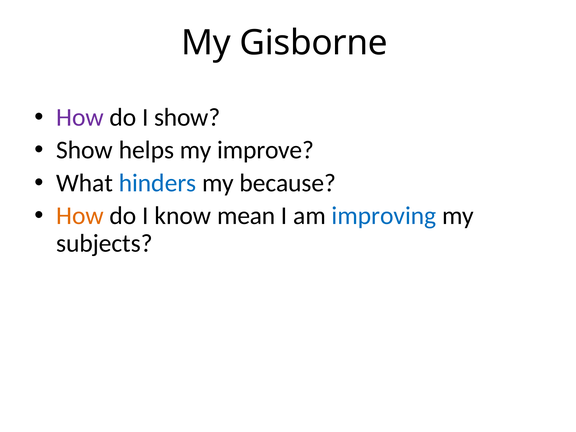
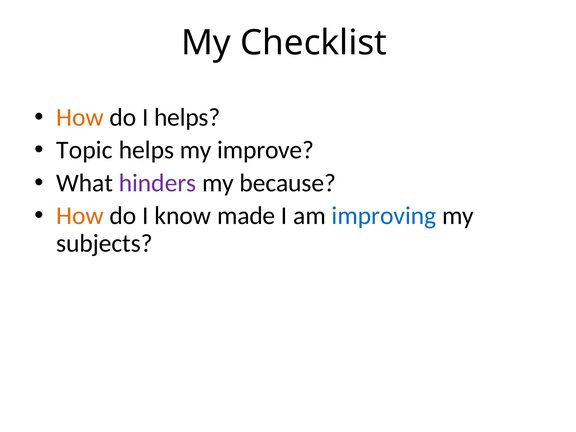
Gisborne: Gisborne -> Checklist (313, 43)
How colour: purple -> orange (80, 117)
I show: show -> helps (187, 117)
Show: Show -> Topic (84, 150)
hinders colour: blue -> purple (157, 183)
mean: mean -> made (246, 216)
